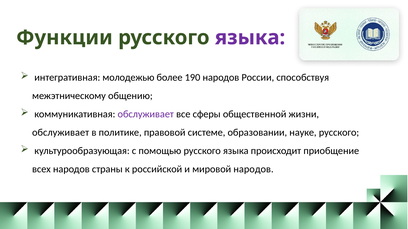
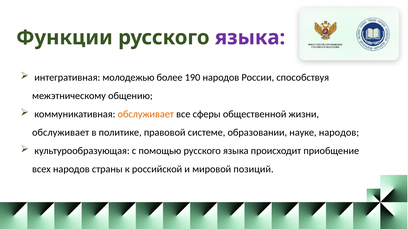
обслуживает colour: purple -> orange (146, 114)
науке русского: русского -> народов (339, 133)
мировой народов: народов -> позиций (254, 169)
